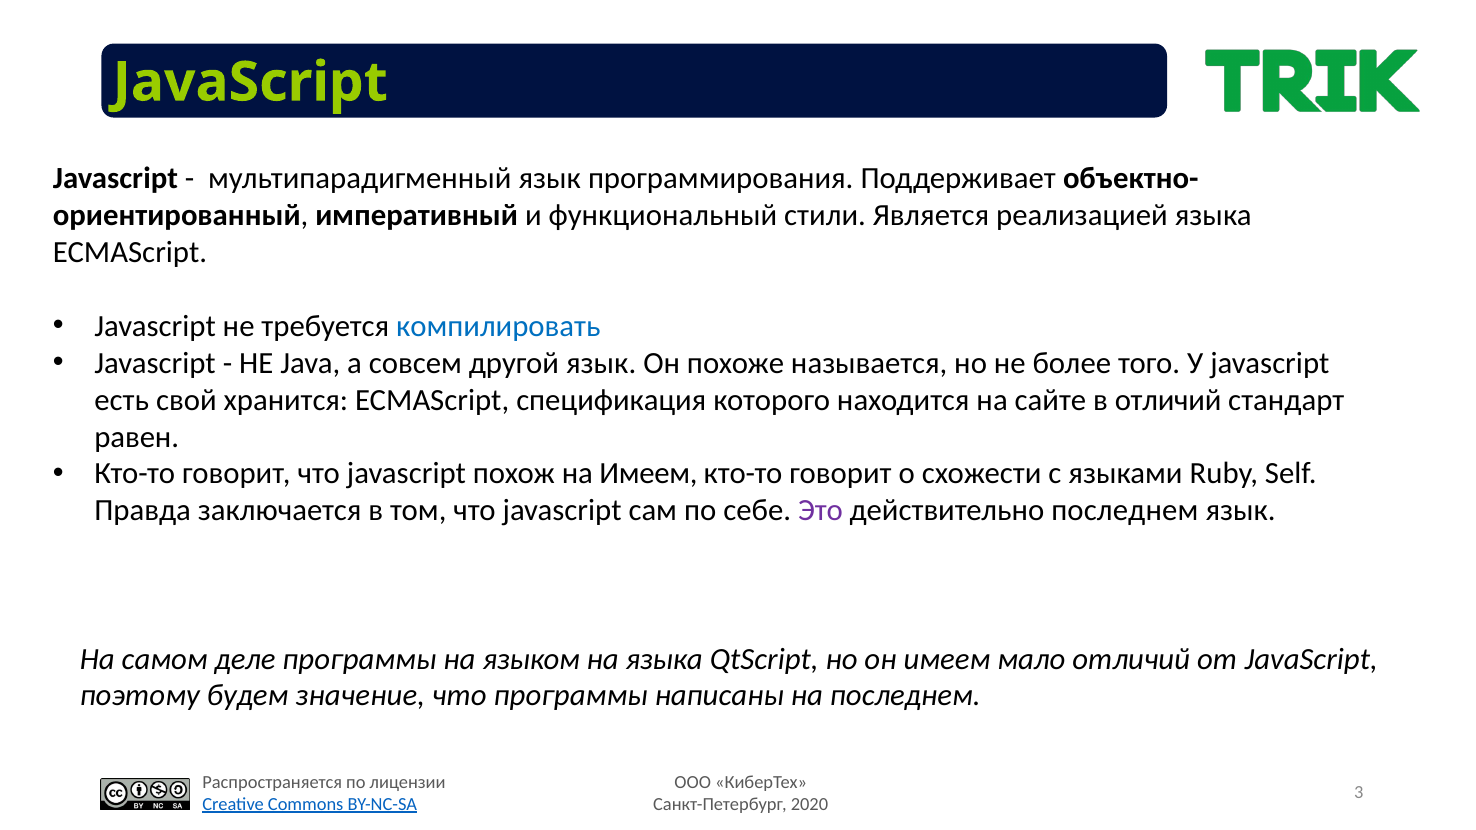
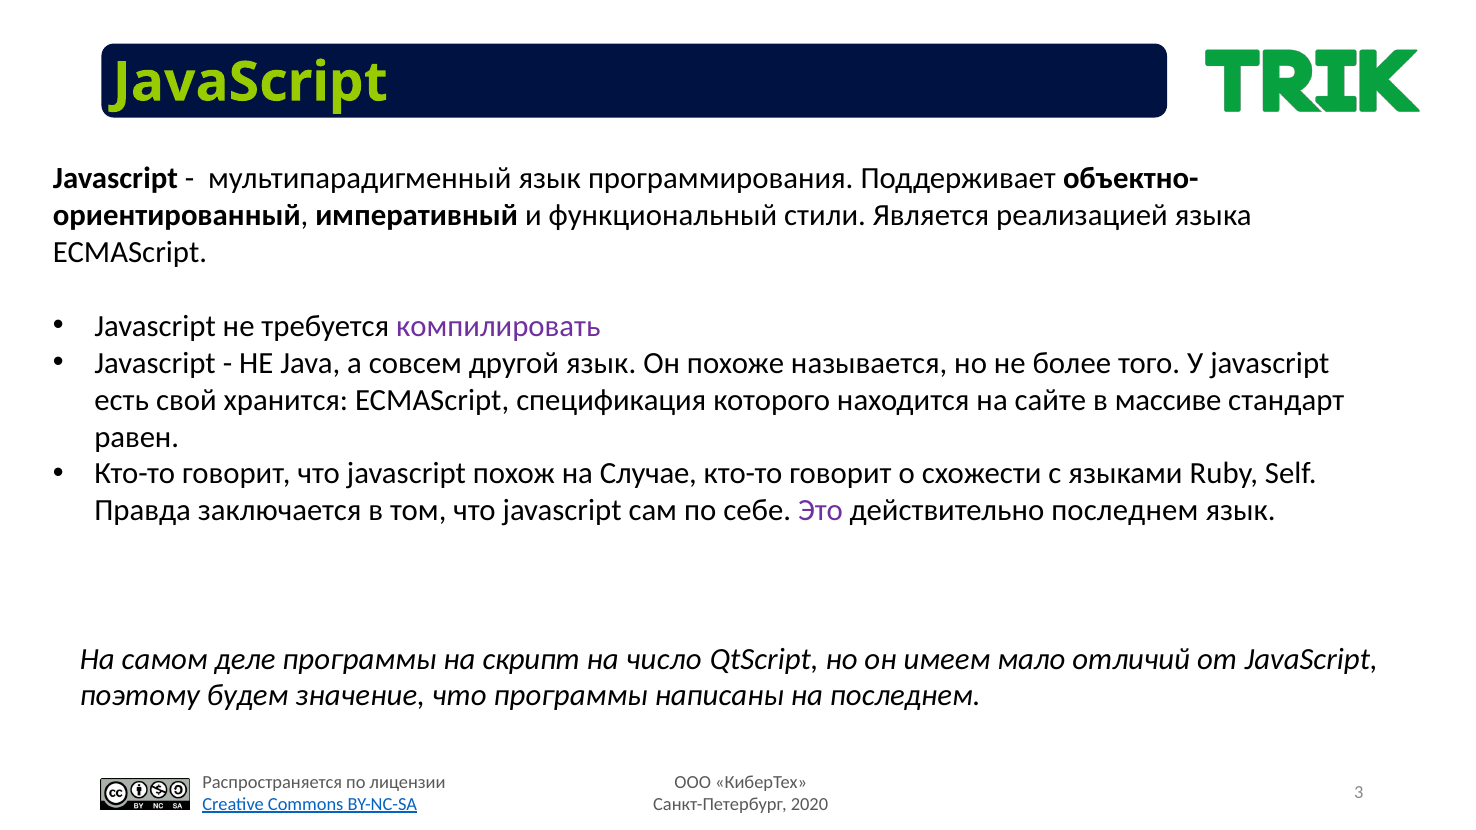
компилировать colour: blue -> purple (498, 326)
в отличий: отличий -> массиве (1168, 400)
на Имеем: Имеем -> Случае (648, 474)
языком: языком -> скрипт (531, 659)
на языка: языка -> число (664, 659)
